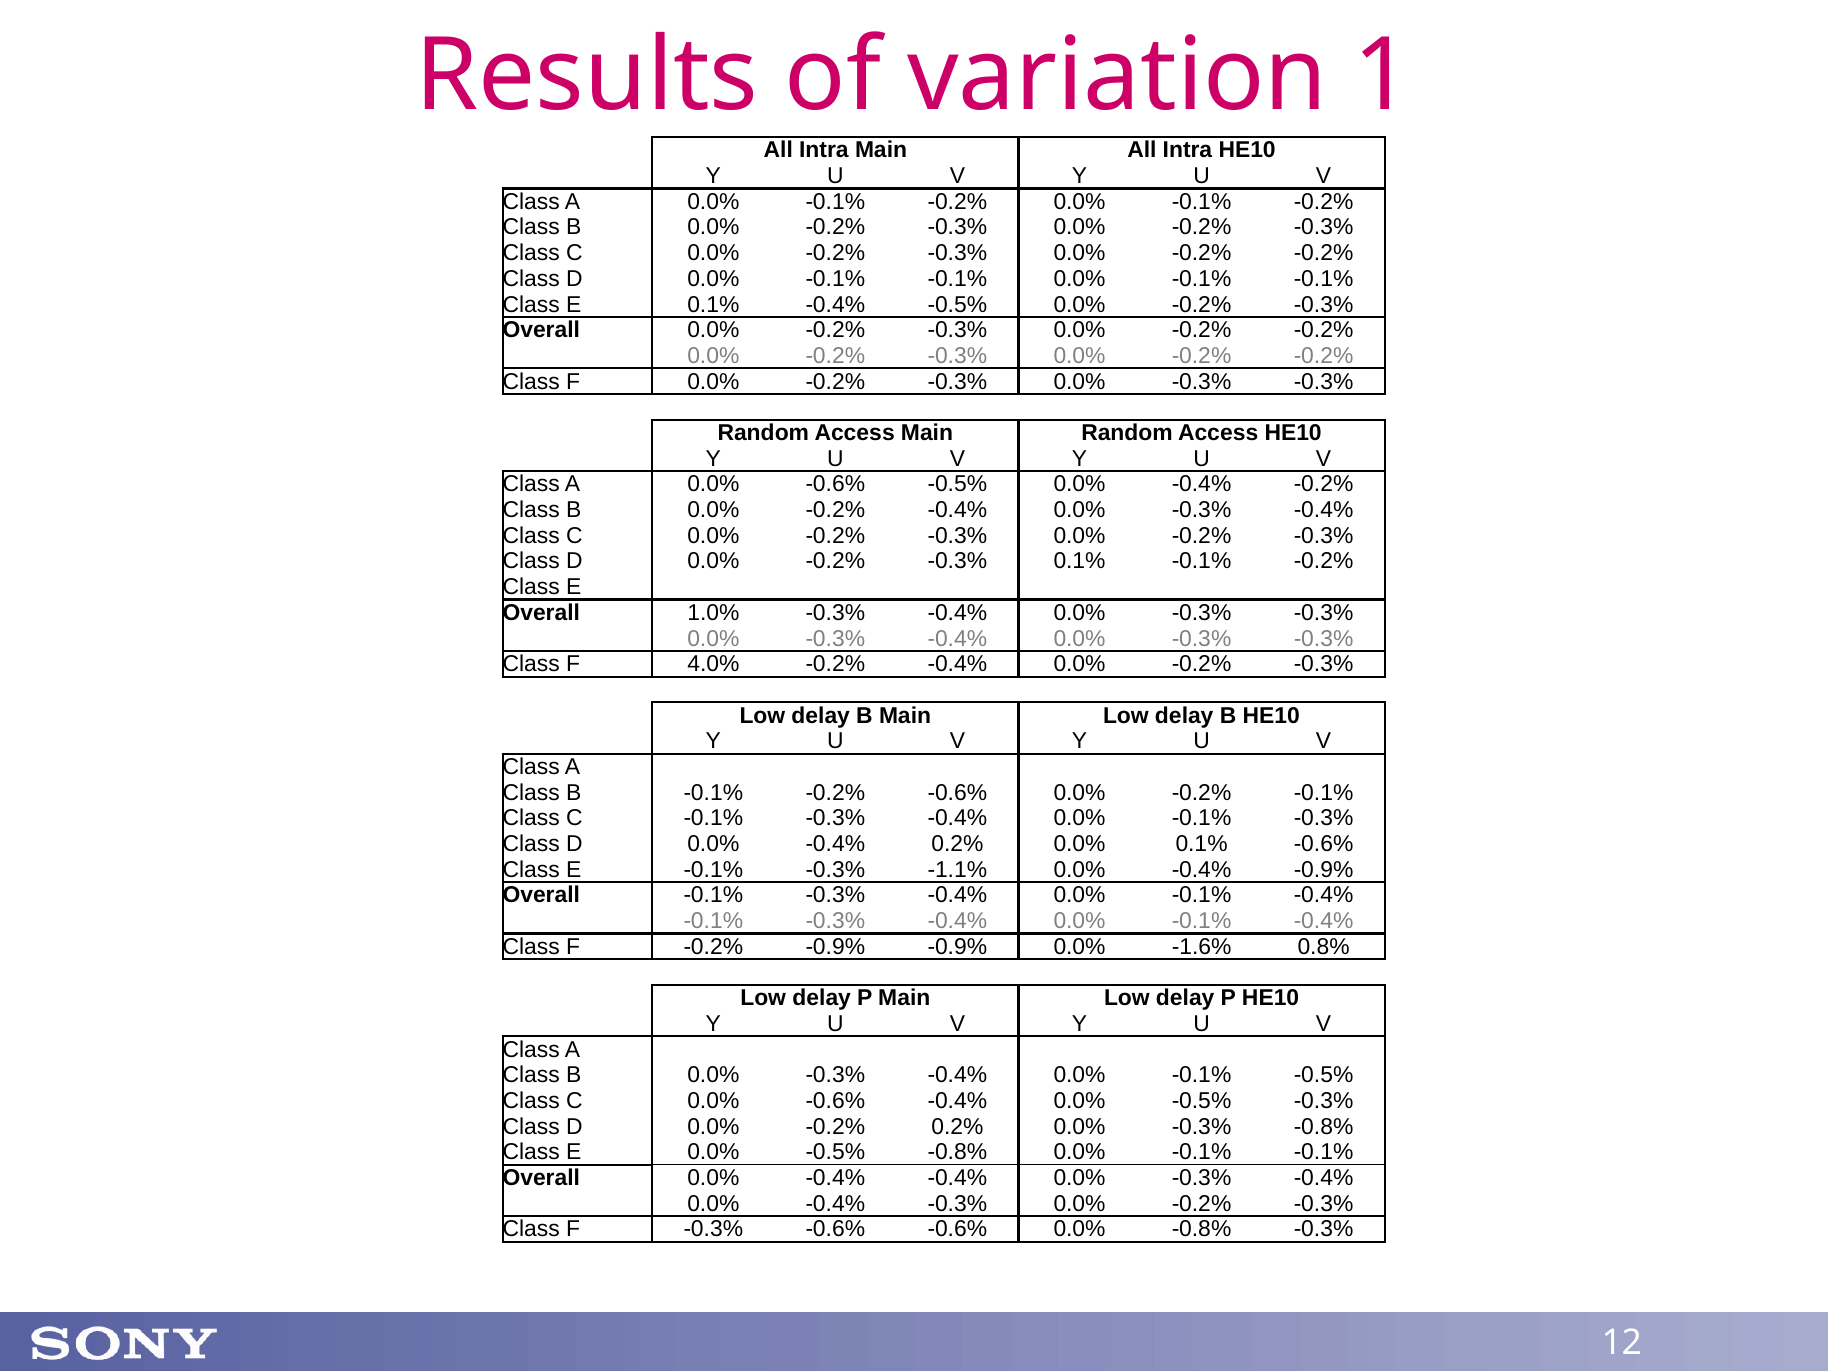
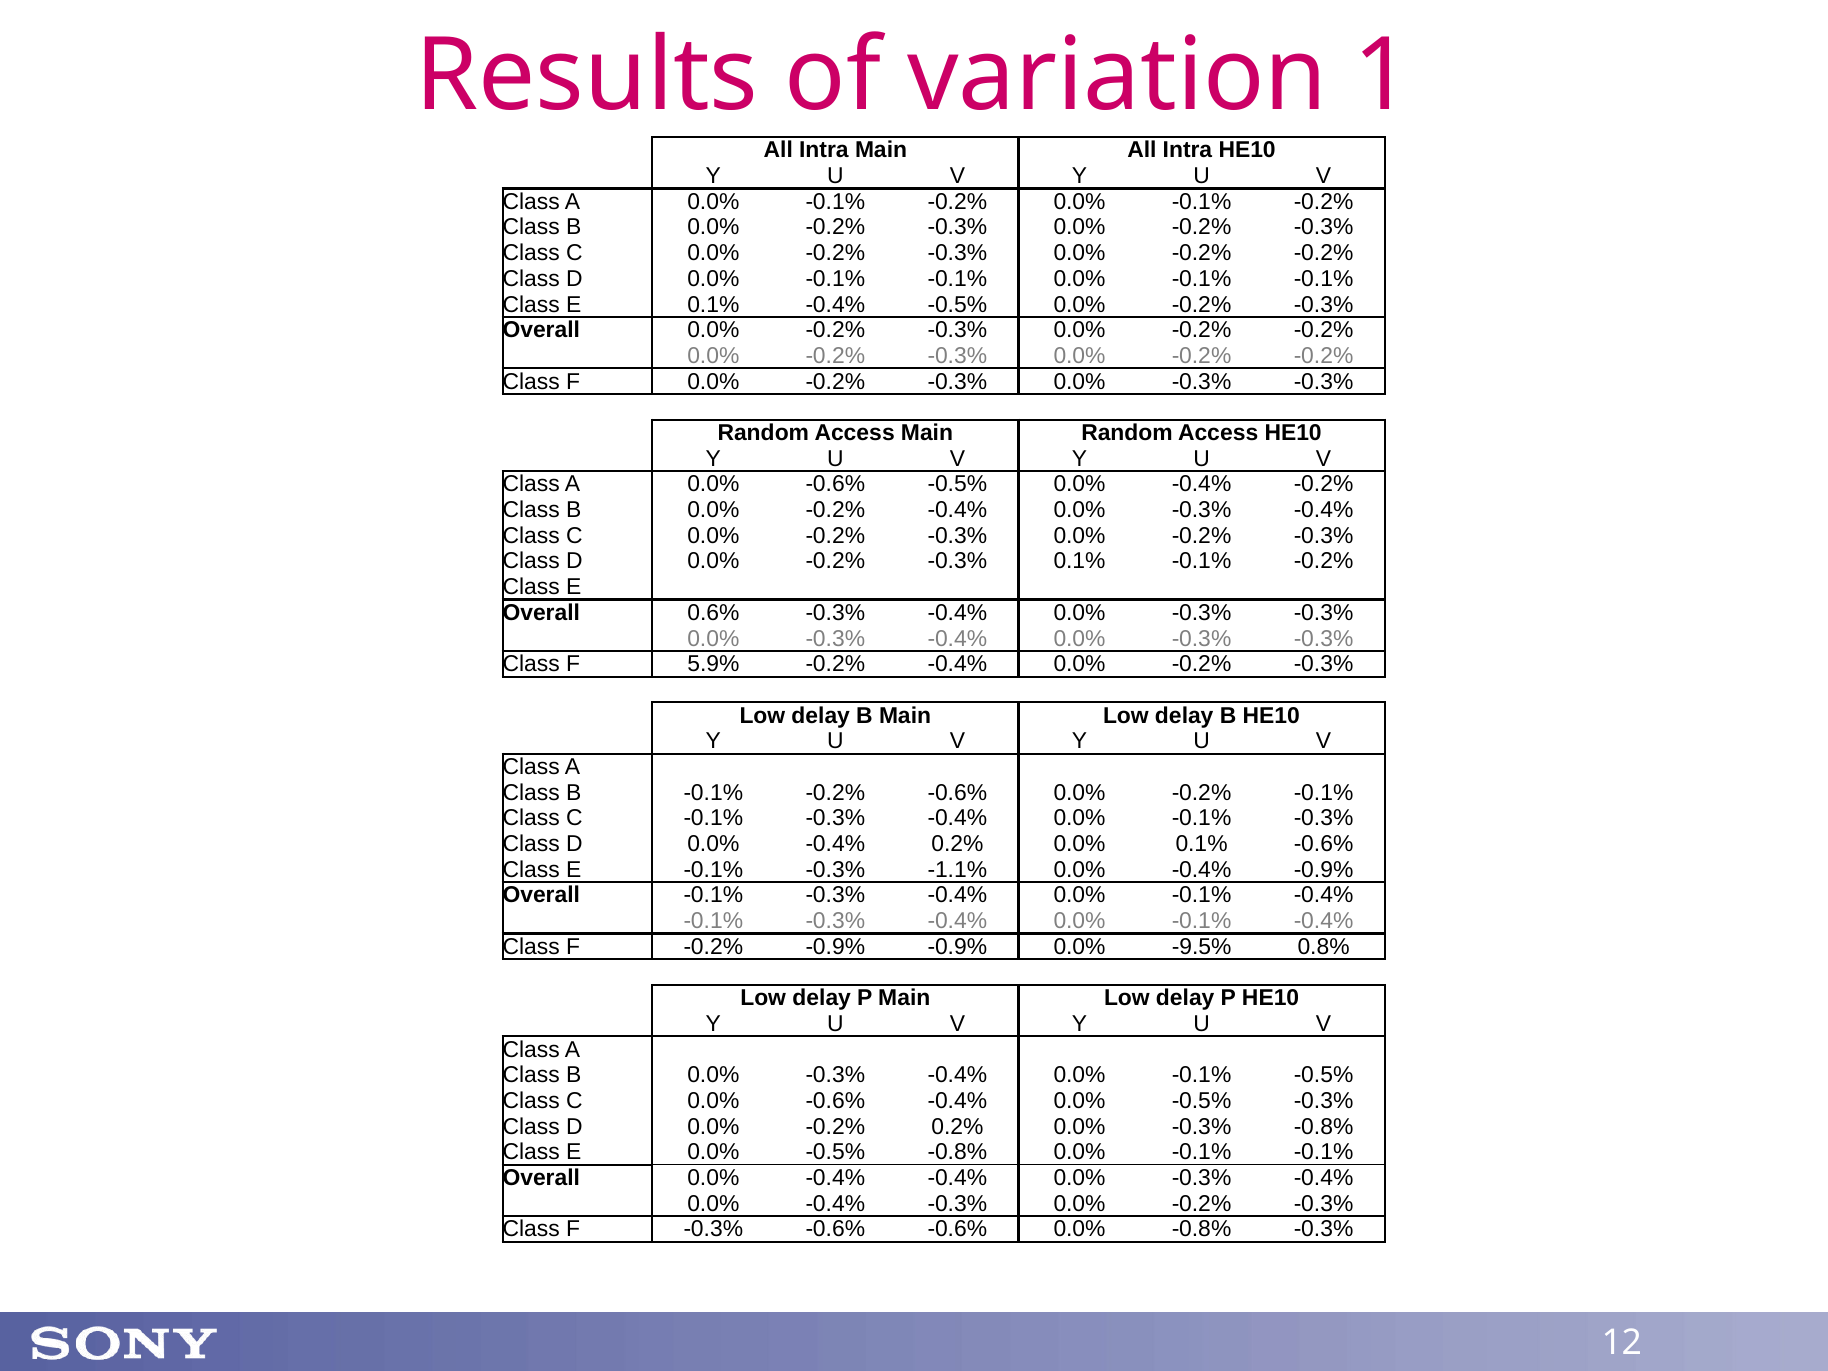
1.0%: 1.0% -> 0.6% (713, 613)
4.0%: 4.0% -> 5.9% (713, 664)
-1.6%: -1.6% -> -9.5% (1202, 947)
